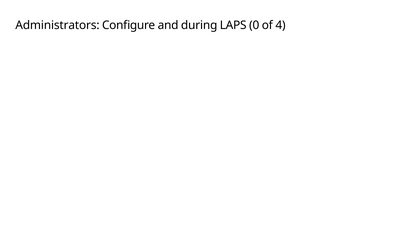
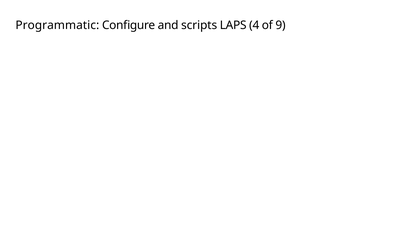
Administrators: Administrators -> Programmatic (57, 25)
during: during -> scripts (199, 25)
0: 0 -> 4 (254, 25)
4: 4 -> 9 (281, 25)
